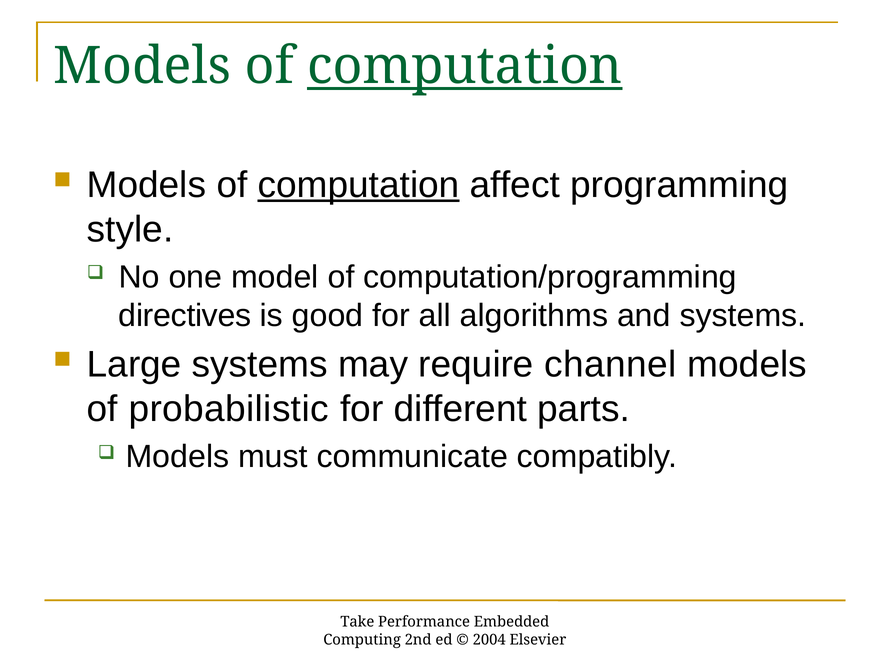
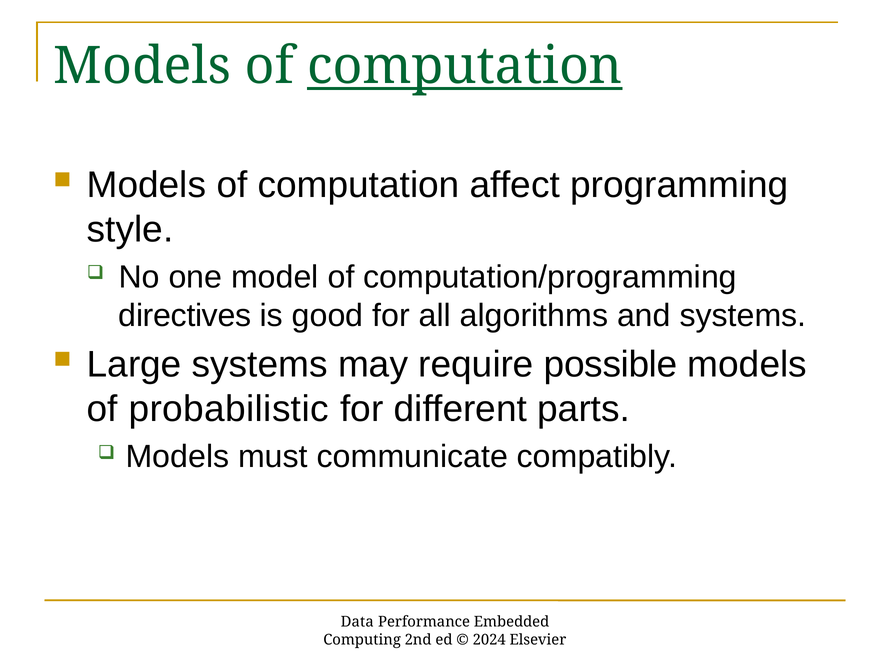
computation underline: present -> none (359, 185)
channel: channel -> possible (611, 365)
Take: Take -> Data (357, 623)
2004: 2004 -> 2024 (489, 640)
